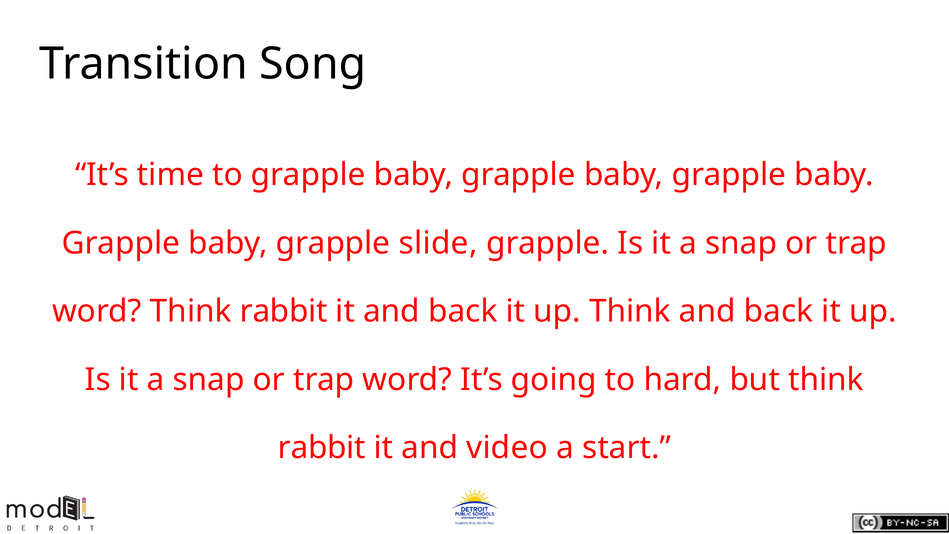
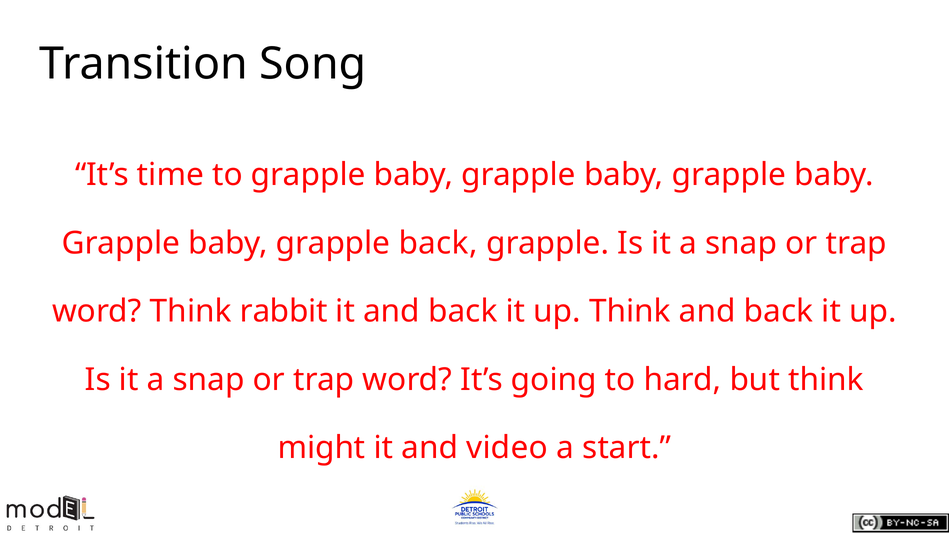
grapple slide: slide -> back (438, 243)
rabbit: rabbit -> might (322, 448)
